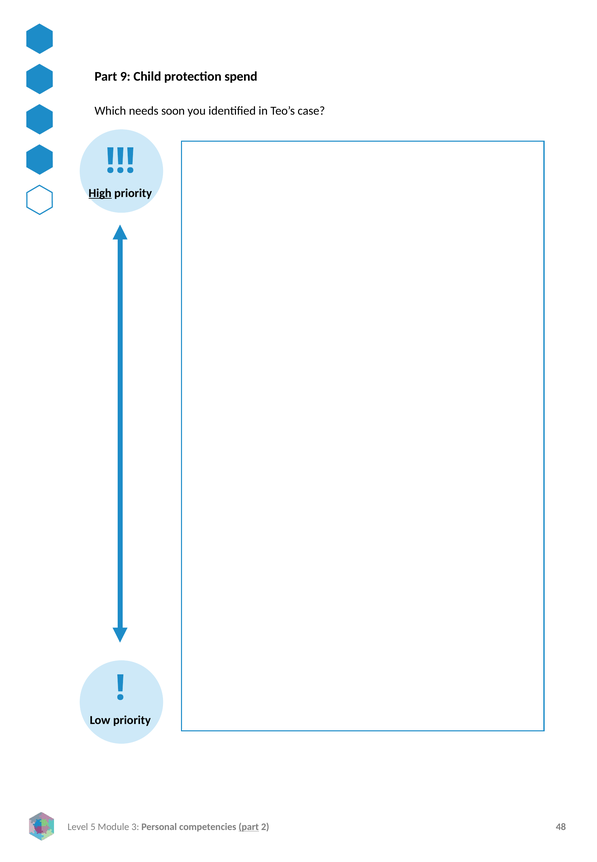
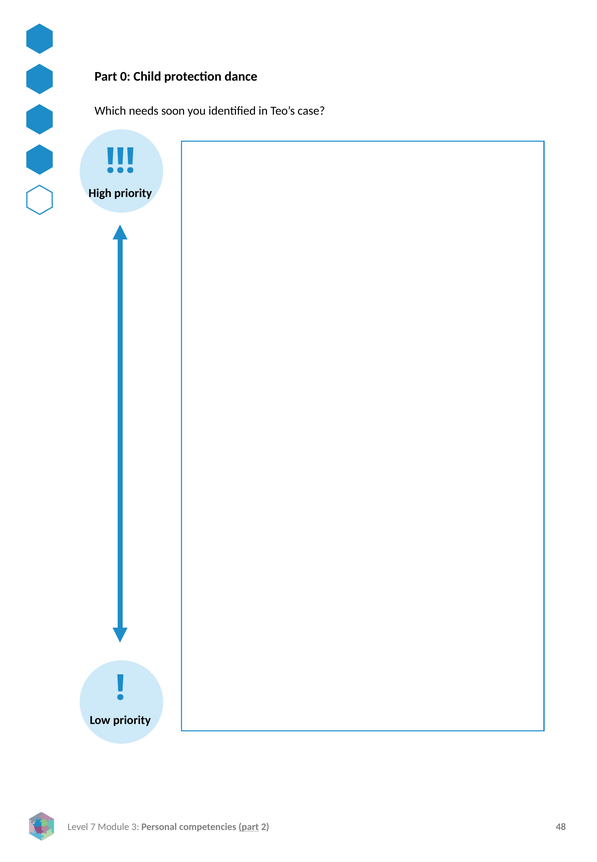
9: 9 -> 0 (125, 76)
spend: spend -> dance (241, 76)
High underline: present -> none (100, 193)
5: 5 -> 7 (93, 827)
